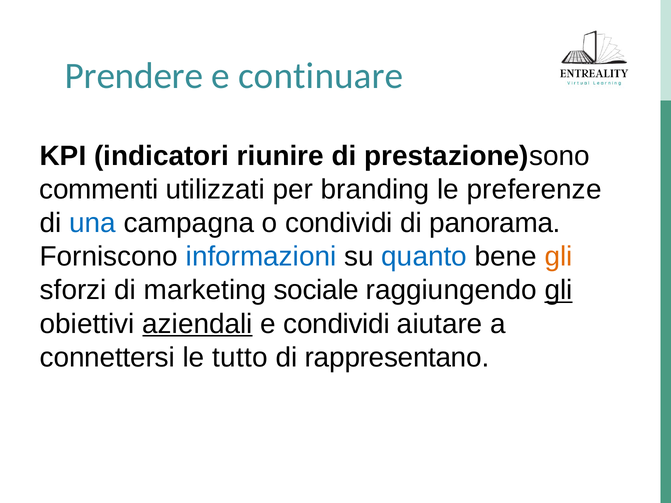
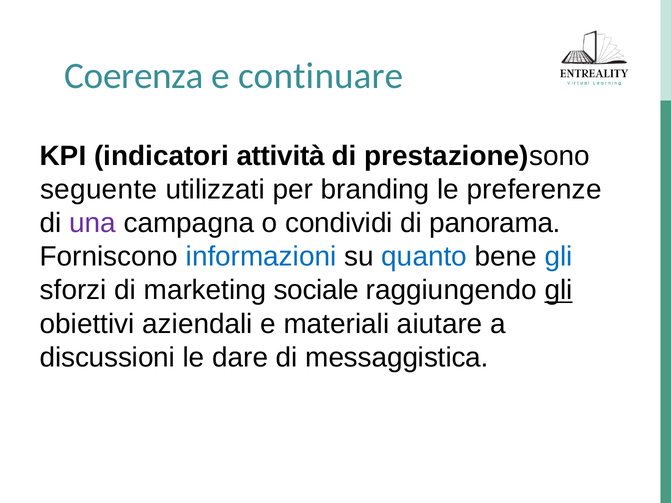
Prendere: Prendere -> Coerenza (134, 76)
riunire: riunire -> attività (281, 156)
commenti: commenti -> seguente (99, 190)
una colour: blue -> purple (93, 223)
gli colour: orange -> blue (559, 257)
aziendali underline: present -> none (197, 324)
e condividi: condividi -> materiali (336, 324)
connettersi: connettersi -> discussioni (107, 358)
tutto: tutto -> dare (240, 358)
rappresentano: rappresentano -> messaggistica (397, 358)
